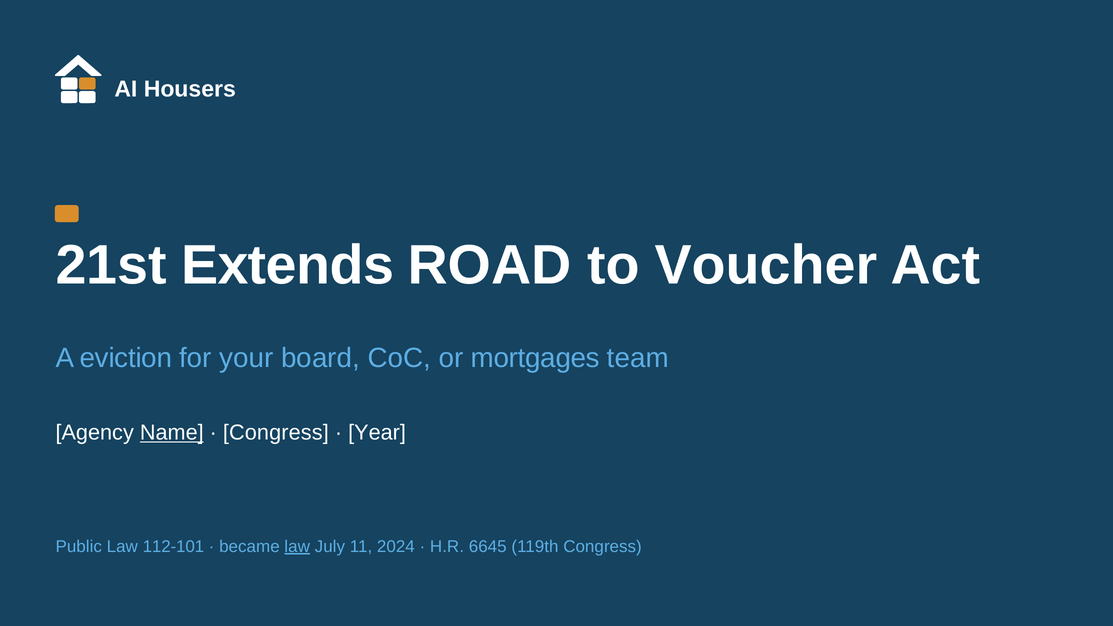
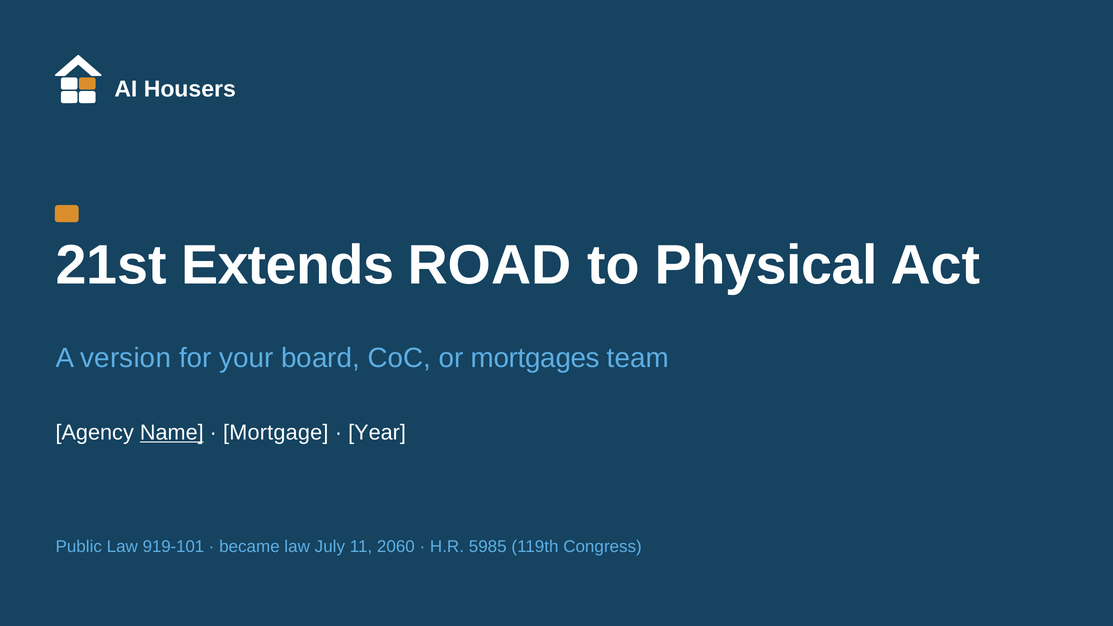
Voucher: Voucher -> Physical (766, 265)
eviction: eviction -> version (126, 358)
Congress: Congress -> Mortgage (276, 433)
112-101: 112-101 -> 919-101 (173, 547)
law underline: present -> none (297, 547)
2024: 2024 -> 2060 (396, 547)
6645: 6645 -> 5985 (488, 547)
